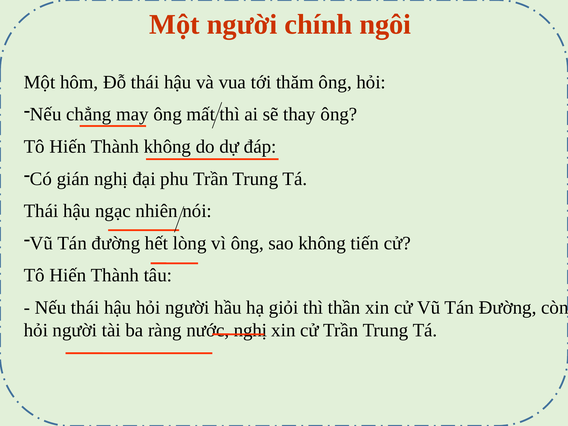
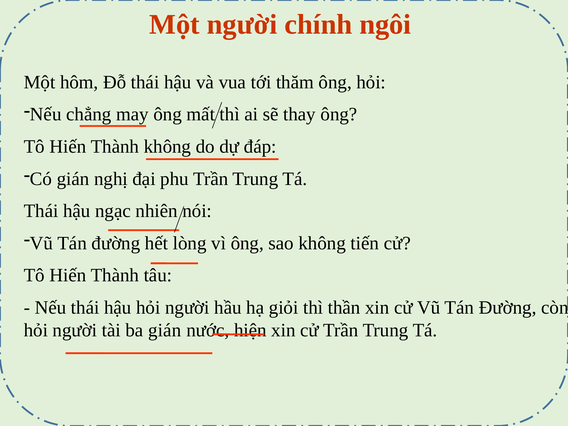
ba ràng: ràng -> gián (165, 330)
nước nghị: nghị -> hiện (250, 330)
